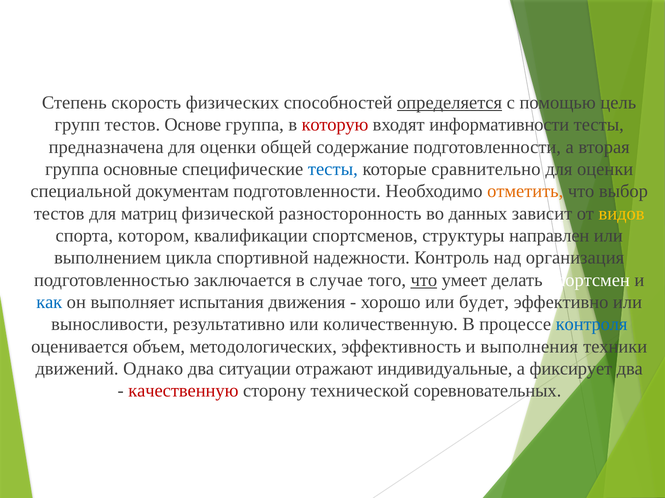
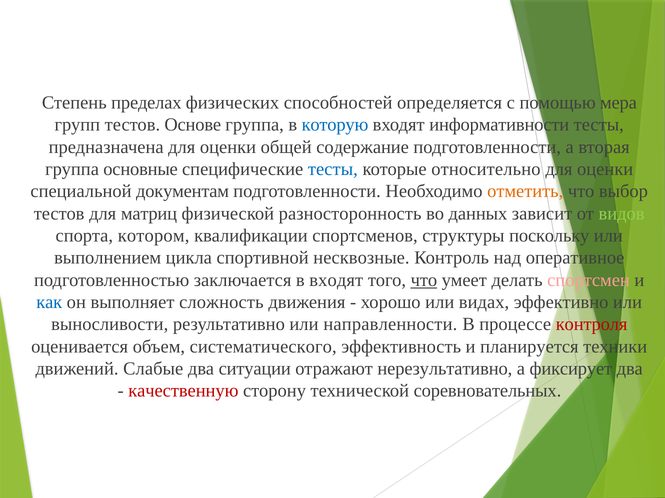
скорость: скорость -> пределах (146, 103)
определяется underline: present -> none (450, 103)
цель: цель -> мера (618, 103)
которую colour: red -> blue (335, 125)
сравнительно: сравнительно -> относительно (486, 169)
видов colour: yellow -> light green (622, 214)
направлен: направлен -> поскольку (549, 236)
надежности: надежности -> несквозные (361, 258)
организация: организация -> оперативное (575, 258)
в случае: случае -> входят (336, 280)
спортсмен colour: white -> pink (589, 280)
испытания: испытания -> сложность (221, 303)
будет: будет -> видах (484, 303)
количественную: количественную -> направленности (390, 325)
контроля colour: blue -> red (592, 325)
методологических: методологических -> систематического (263, 347)
выполнения: выполнения -> планируется (529, 347)
Однако: Однако -> Слабые (153, 369)
индивидуальные: индивидуальные -> нерезультативно (445, 369)
